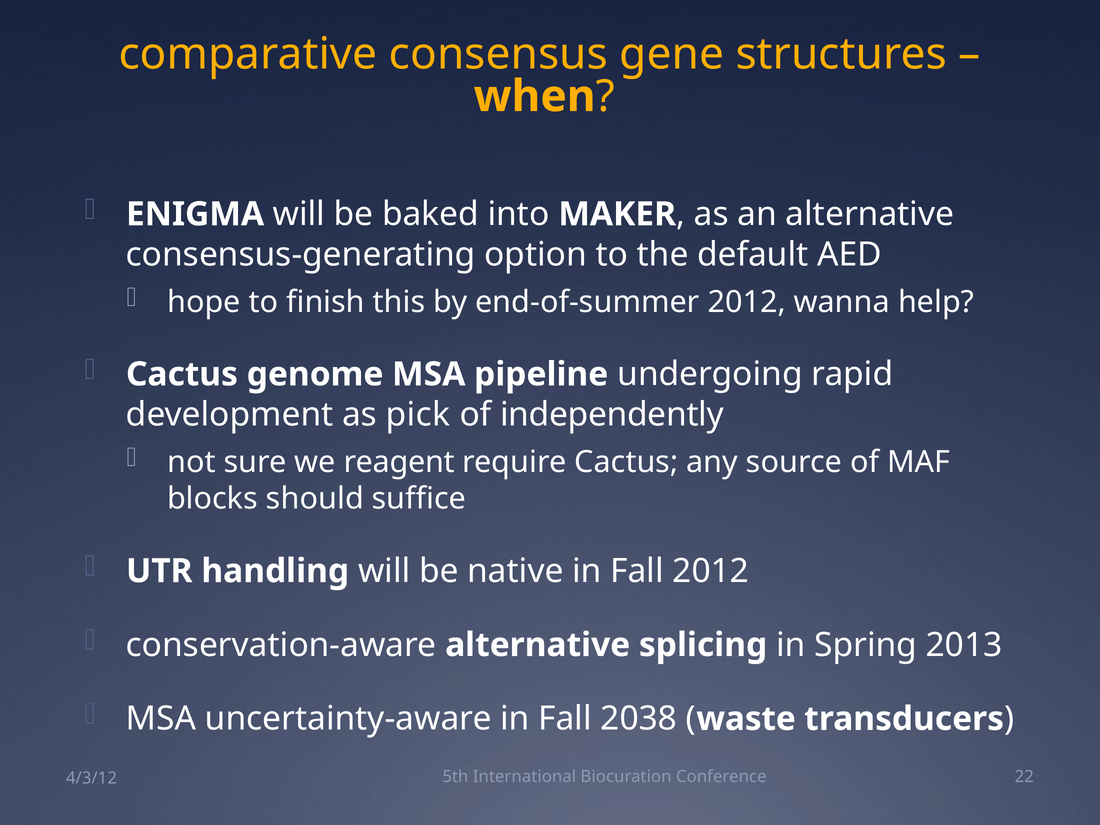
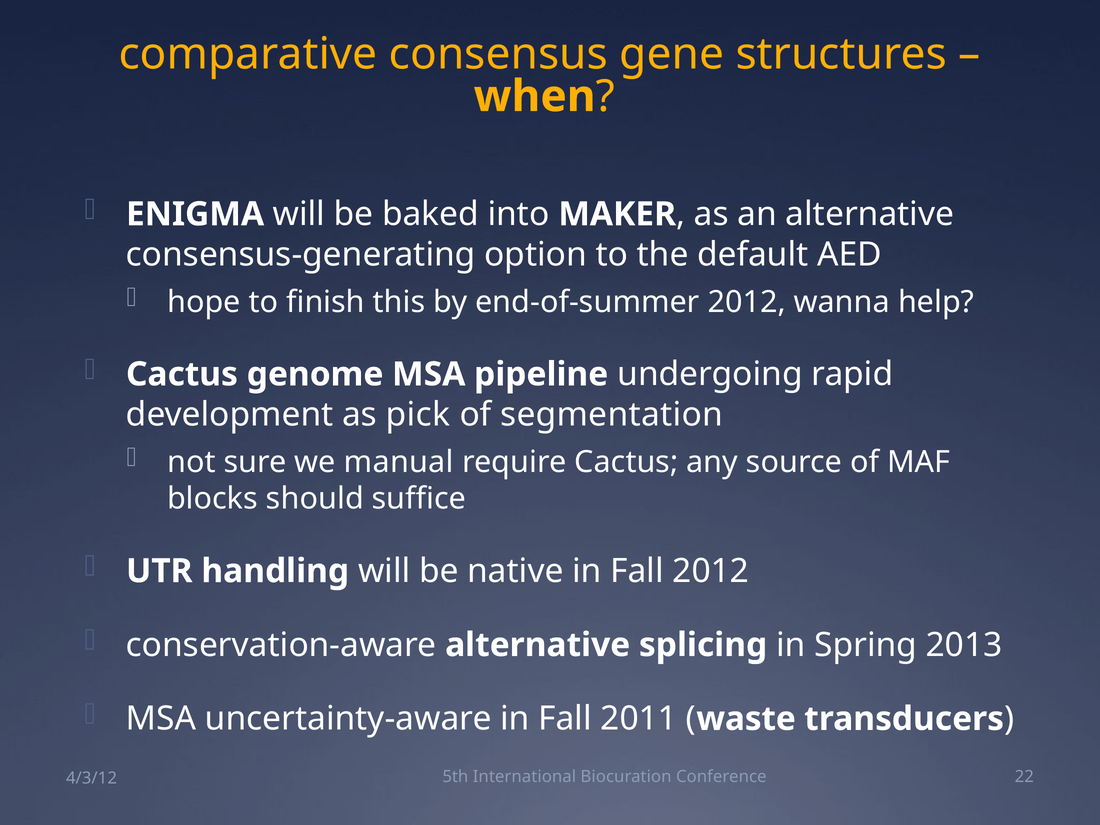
independently: independently -> segmentation (612, 415)
reagent: reagent -> manual (399, 462)
2038: 2038 -> 2011 (639, 719)
